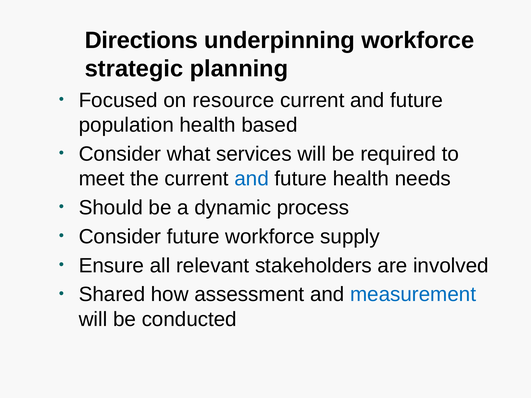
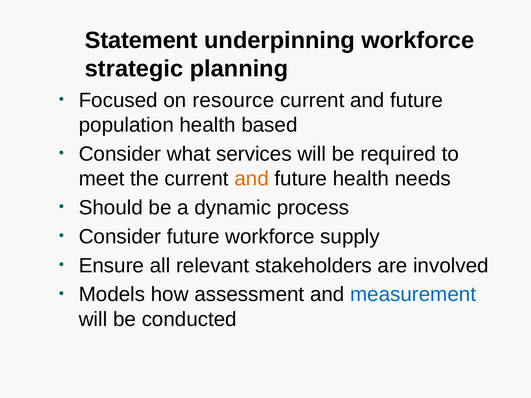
Directions: Directions -> Statement (141, 40)
and colour: blue -> orange (252, 179)
Shared: Shared -> Models (112, 295)
